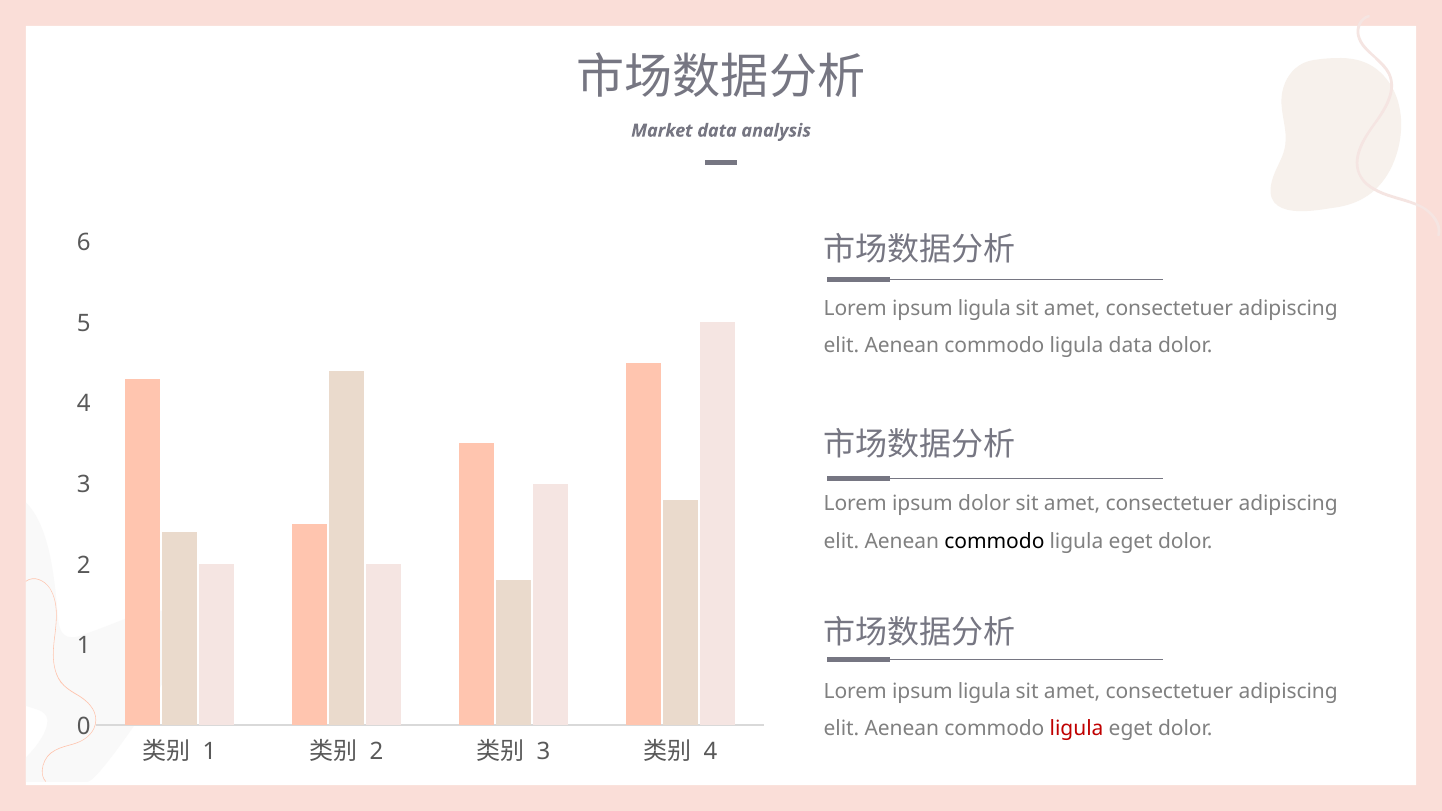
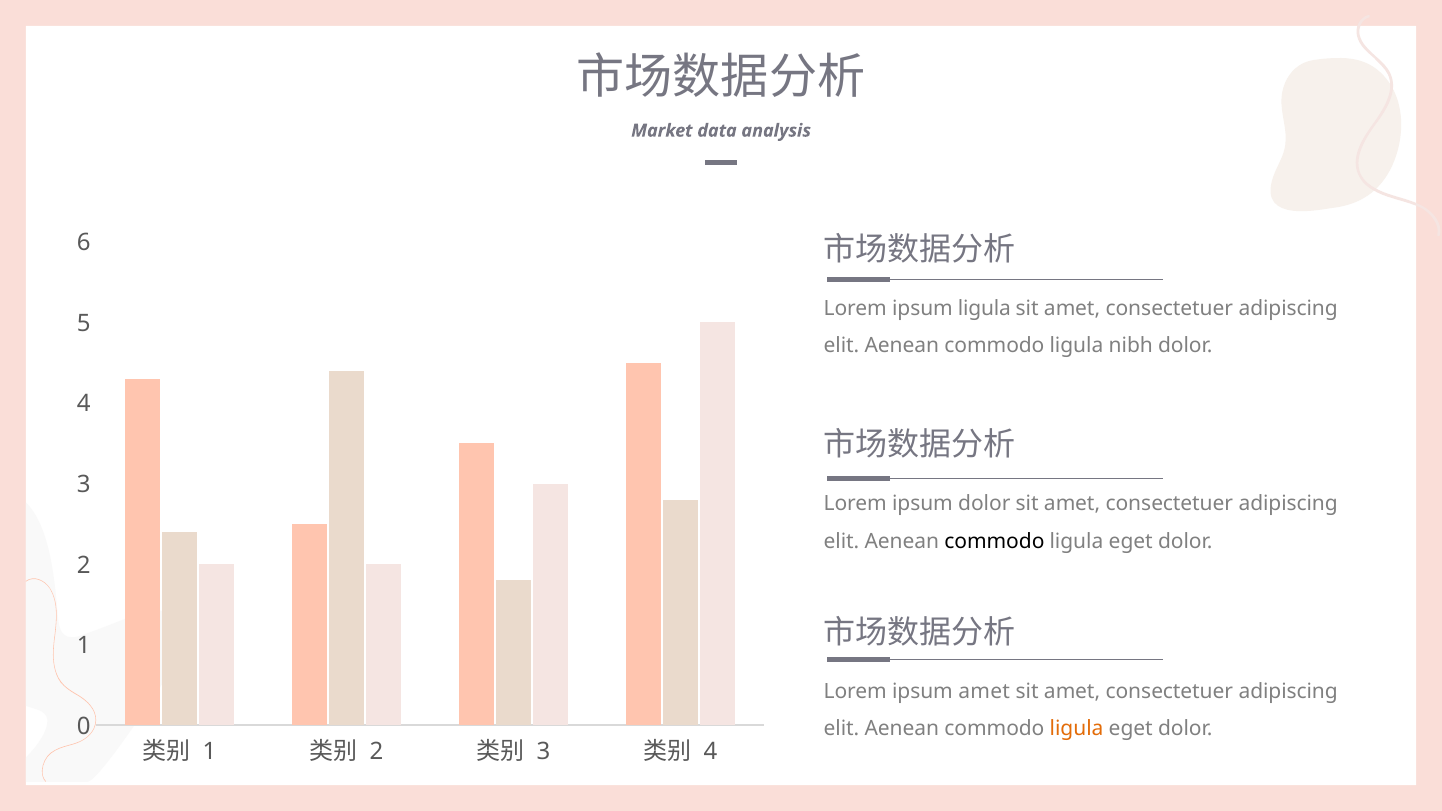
ligula data: data -> nibh (1131, 346)
ligula: ligula -> amet (984, 691)
ligula colour: red -> orange (1077, 729)
